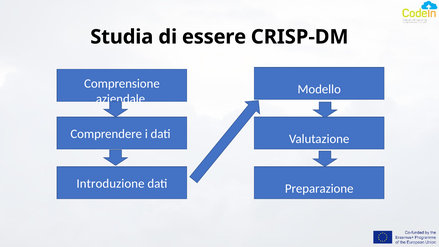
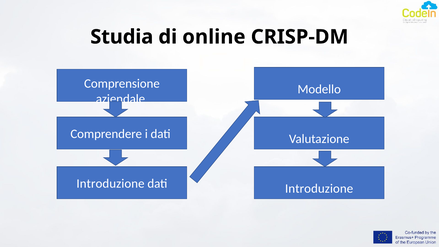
essere: essere -> online (214, 37)
Preparazione: Preparazione -> Introduzione (319, 189)
